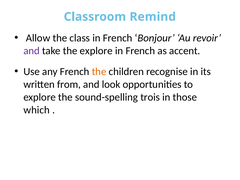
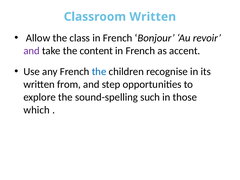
Classroom Remind: Remind -> Written (153, 17)
the explore: explore -> content (96, 51)
the colour: orange -> blue (99, 71)
look: look -> step (111, 84)
trois: trois -> such (150, 97)
